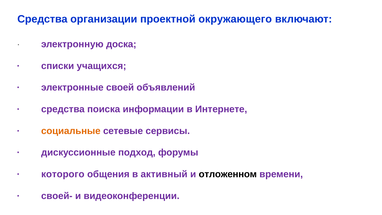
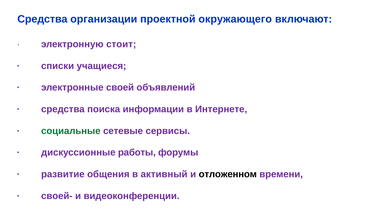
доска: доска -> стоит (121, 44)
учащихся: учащихся -> учащиеся (101, 66)
социальные colour: orange -> green (71, 131)
подход: подход -> работы (137, 152)
которого: которого -> развитие (63, 174)
